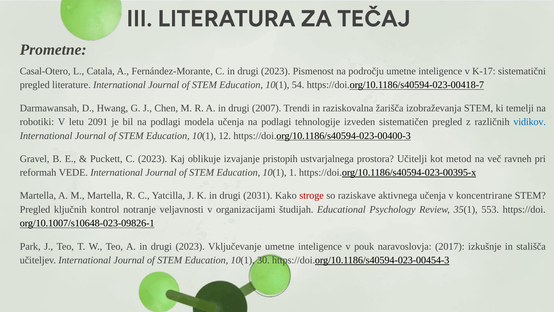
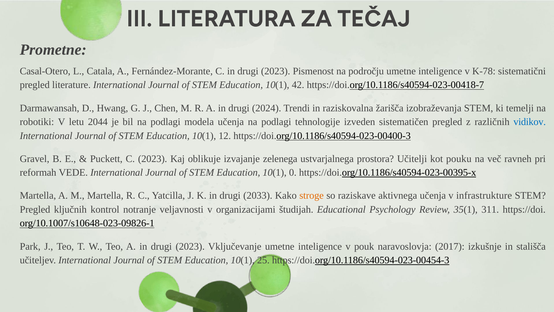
K-17: K-17 -> K-78 (484, 71)
54: 54 -> 42 (298, 85)
2007: 2007 -> 2024 (267, 108)
2091: 2091 -> 2044 (98, 122)
pristopih: pristopih -> zelenega (280, 159)
metod: metod -> pouku (459, 159)
1: 1 -> 0 (293, 172)
2031: 2031 -> 2033 (258, 195)
stroge colour: red -> orange (312, 195)
koncentrirane: koncentrirane -> infrastrukture (484, 195)
553: 553 -> 311 (490, 209)
30: 30 -> 25 (263, 260)
